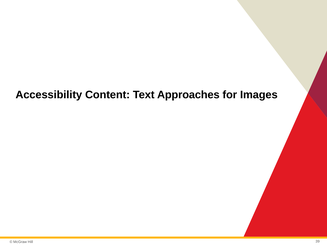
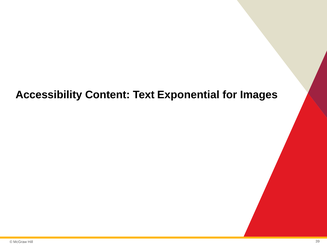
Approaches: Approaches -> Exponential (188, 95)
